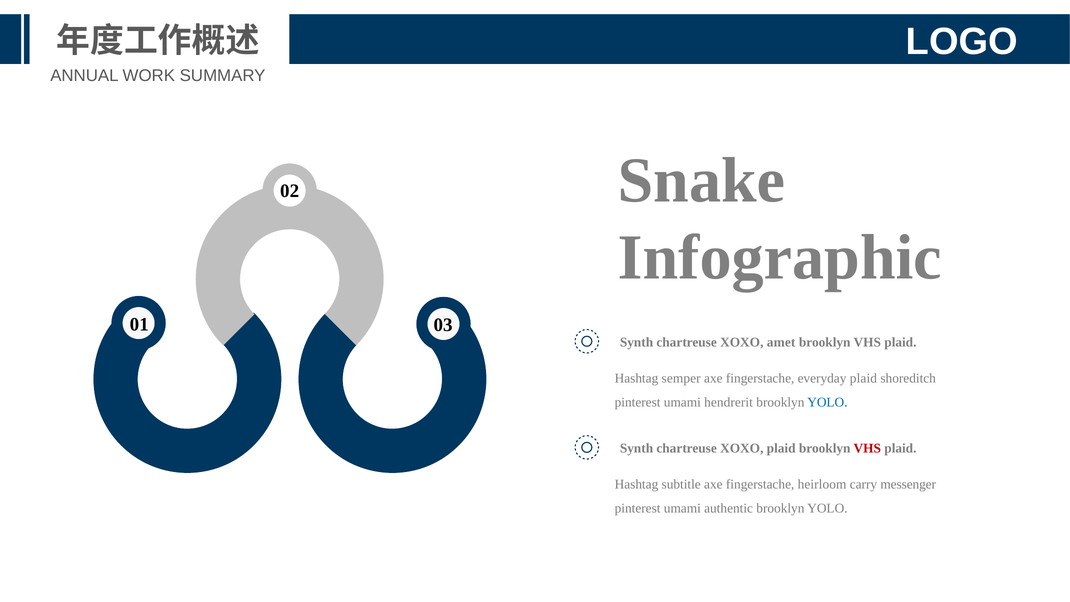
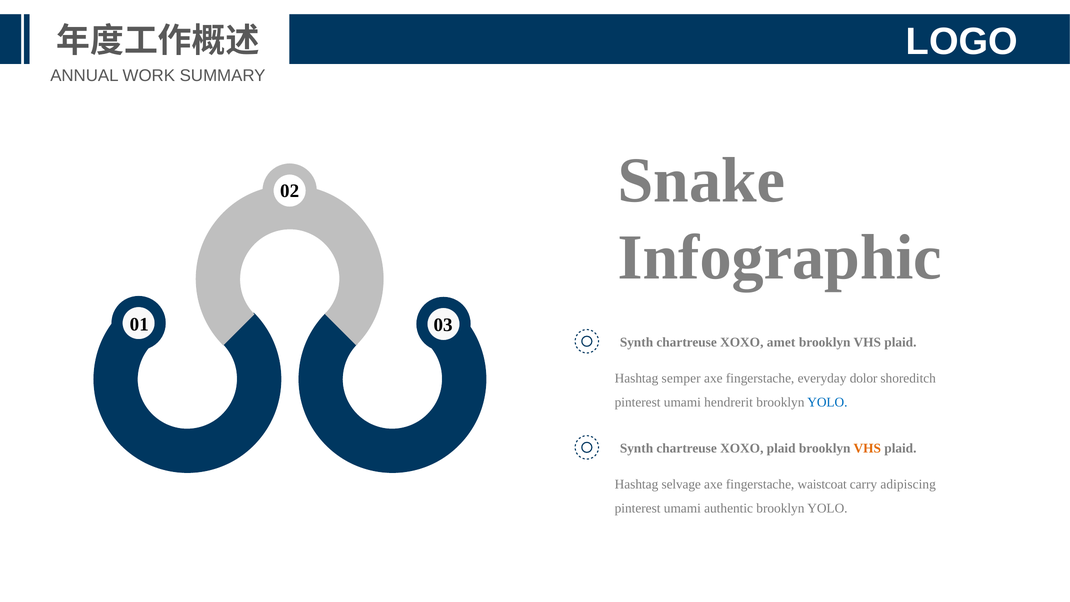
everyday plaid: plaid -> dolor (864, 378)
VHS colour: red -> orange (867, 448)
subtitle: subtitle -> selvage (681, 484)
heirloom: heirloom -> waistcoat (822, 484)
messenger: messenger -> adipiscing (908, 484)
